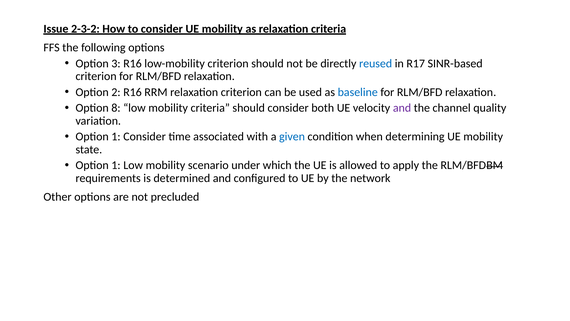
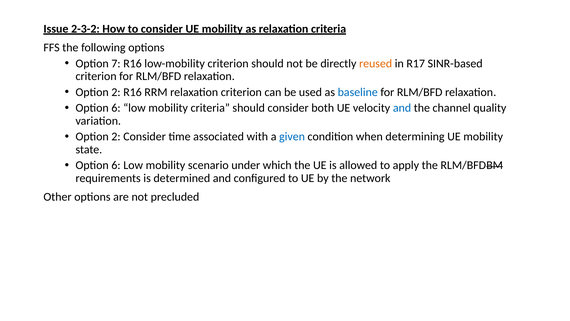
3: 3 -> 7 (116, 63)
reused colour: blue -> orange (376, 63)
8: 8 -> 6 (116, 108)
and colour: purple -> blue (402, 108)
1: 1 -> 2 (116, 137)
1: 1 -> 6 (116, 165)
